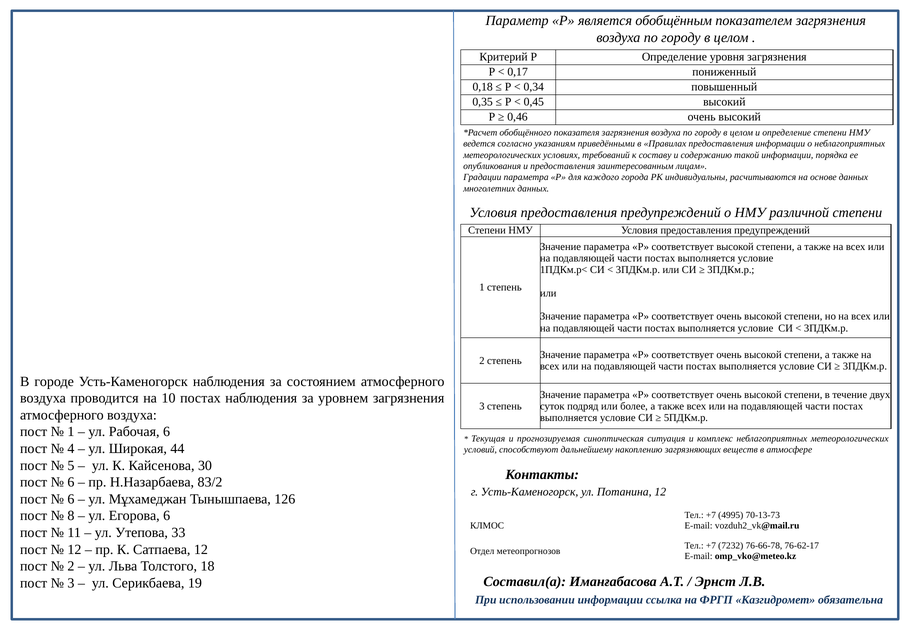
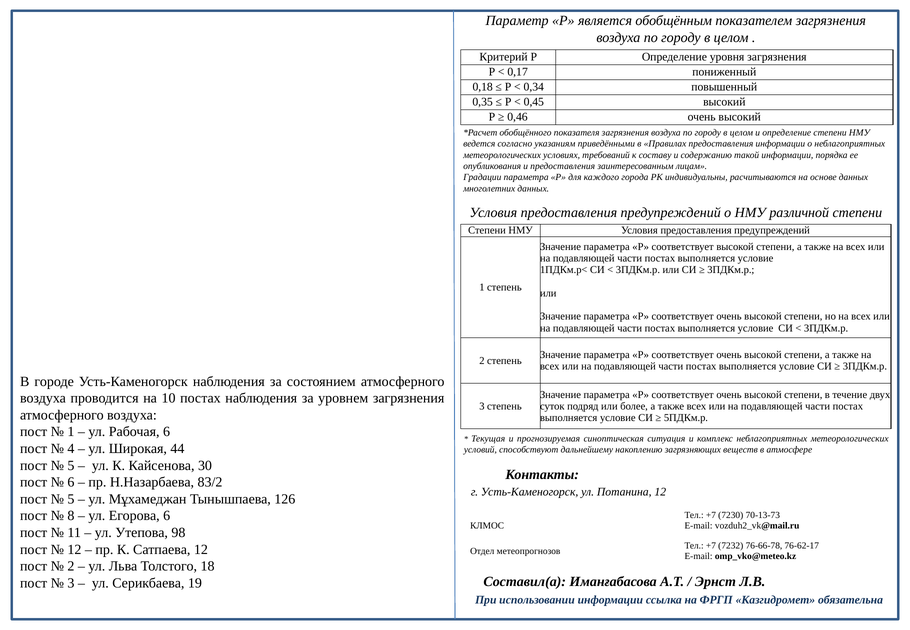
6: 6 -> 5 (71, 499)
4995: 4995 -> 7230 (731, 515)
33: 33 -> 98 (178, 533)
